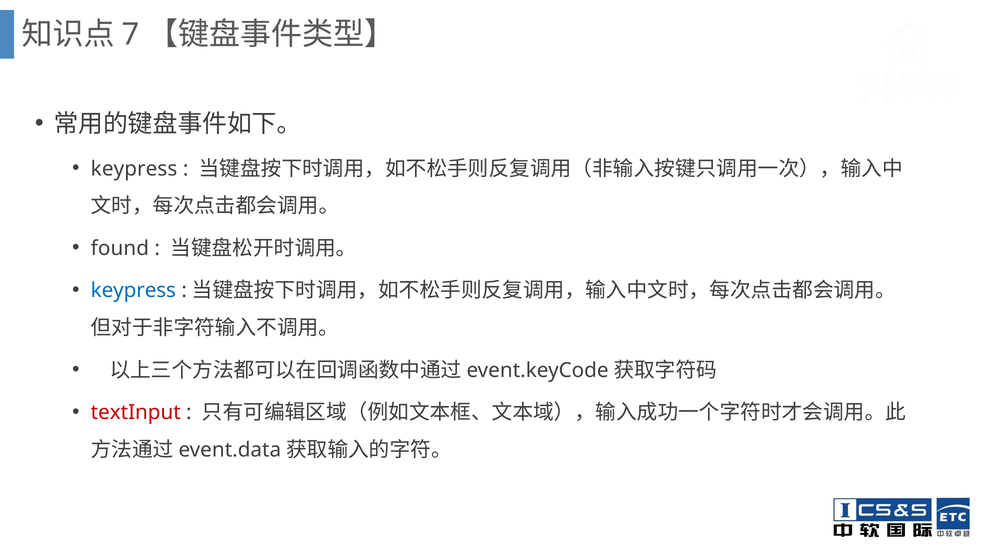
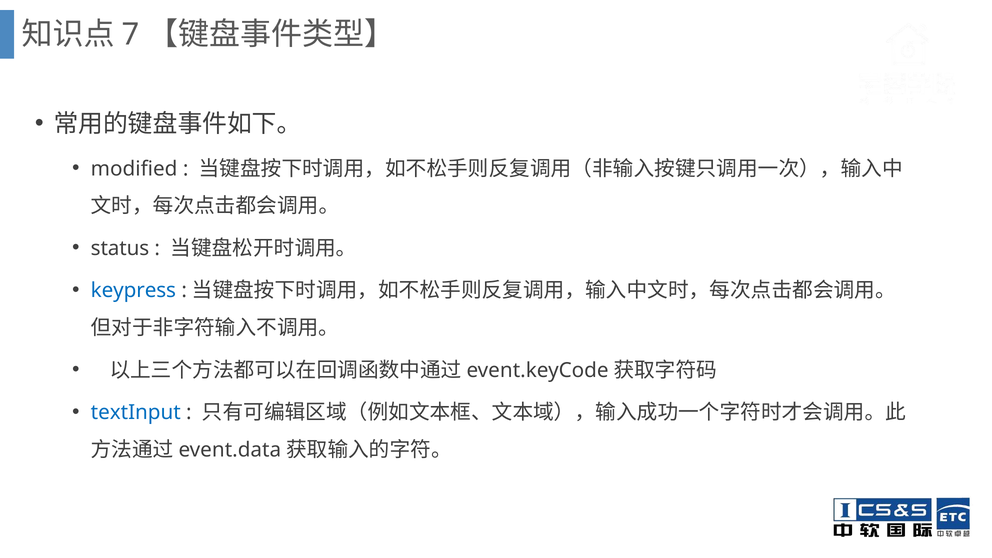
keypress: keypress -> modified (134, 169)
found: found -> status (120, 248)
textInput colour: red -> blue (136, 413)
